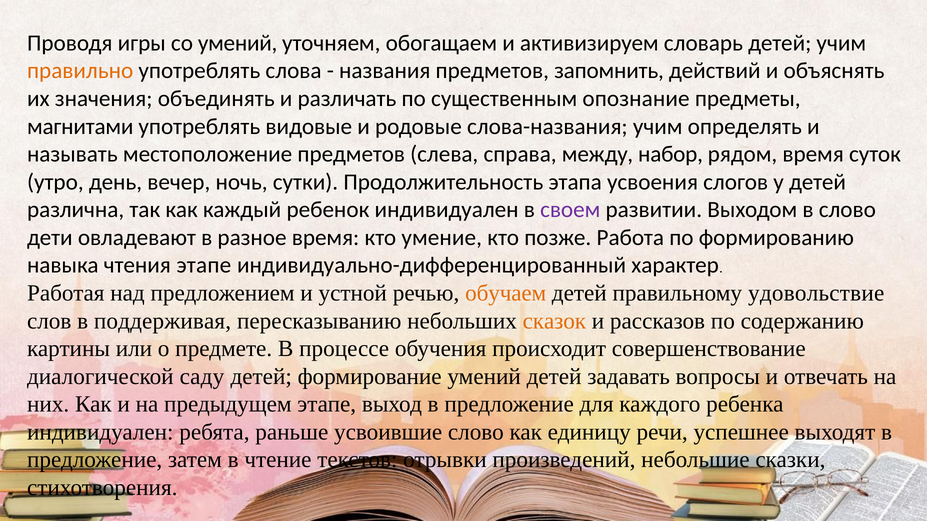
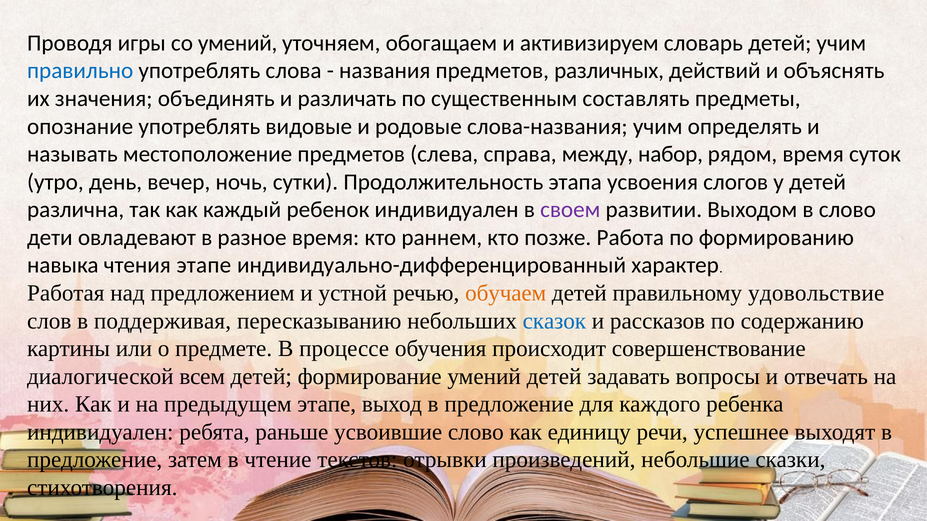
правильно colour: orange -> blue (80, 71)
запомнить: запомнить -> различных (609, 71)
опознание: опознание -> составлять (636, 99)
магнитами: магнитами -> опознание (80, 126)
умение: умение -> раннем (442, 238)
сказок colour: orange -> blue (554, 321)
саду: саду -> всем (202, 377)
